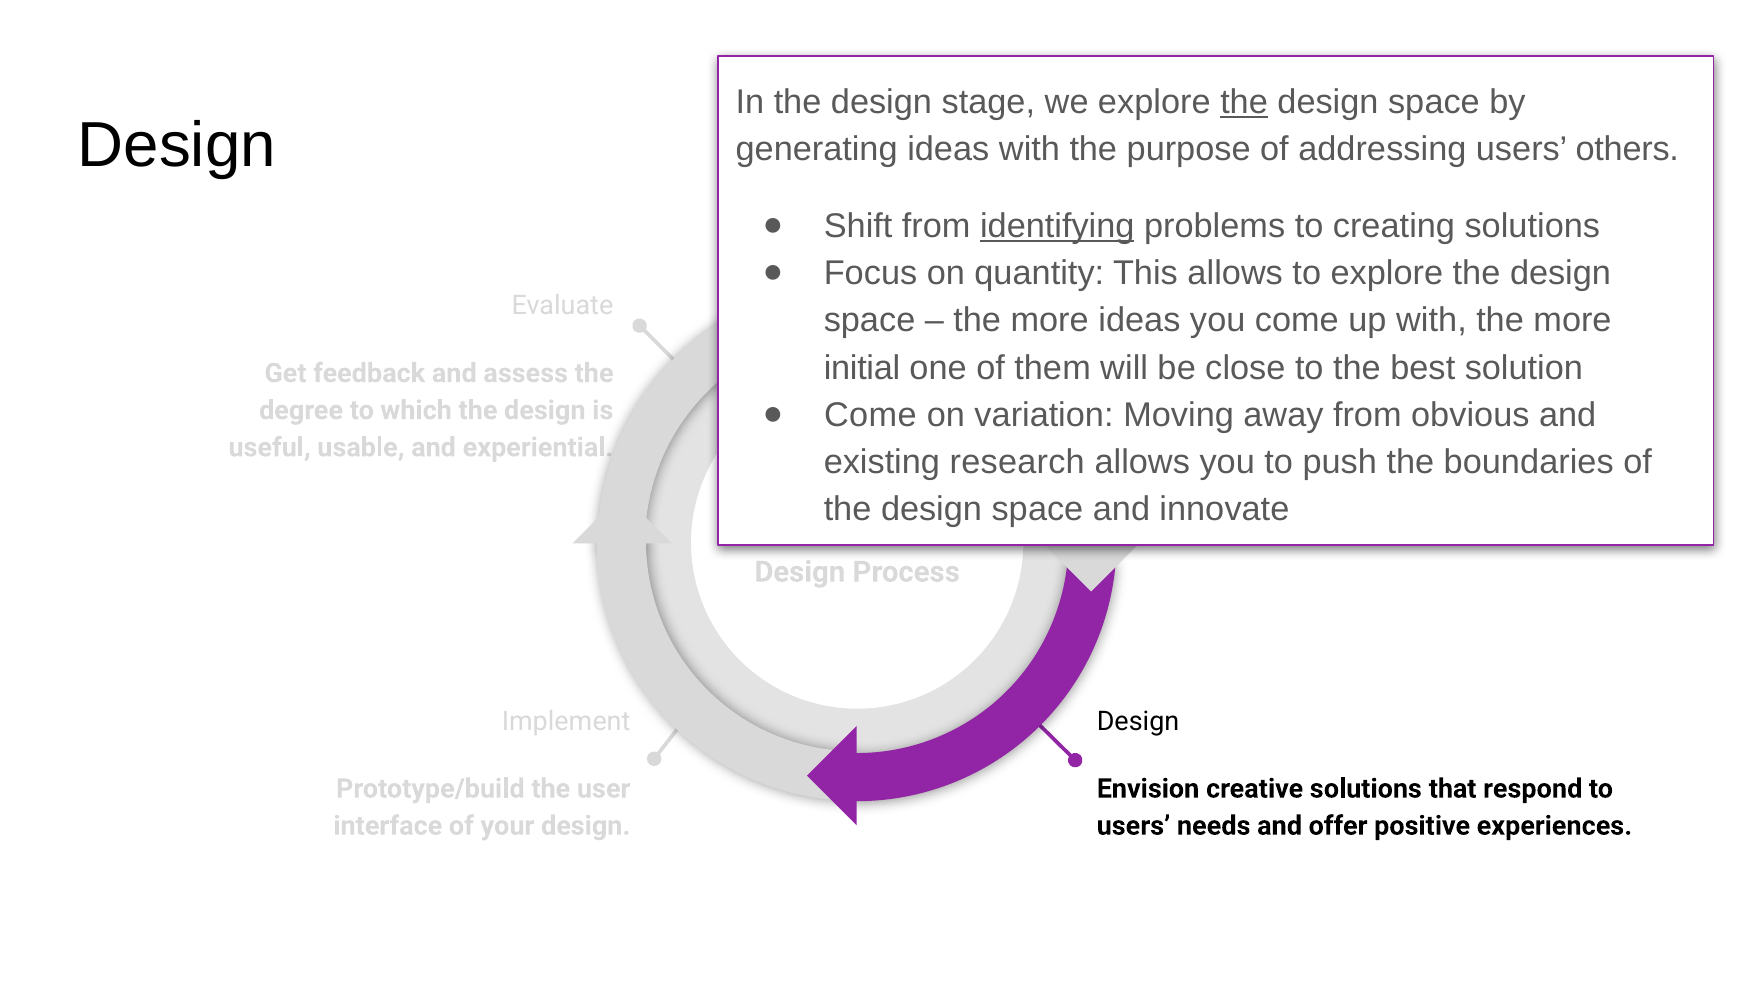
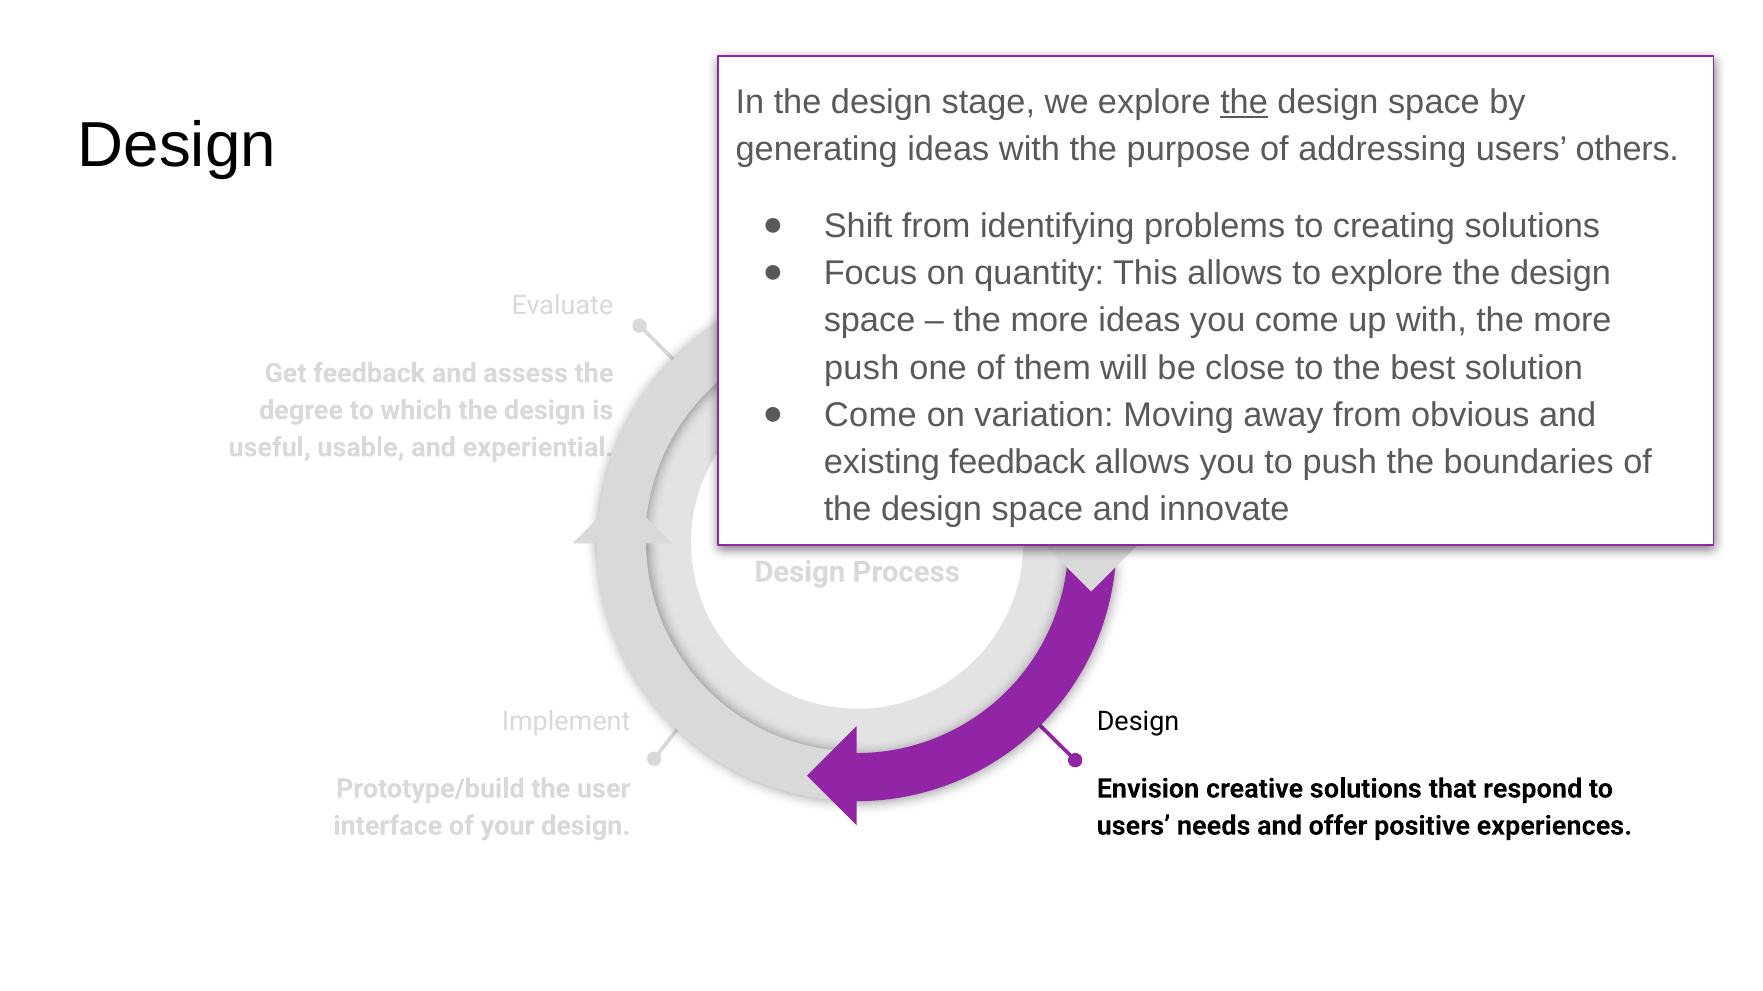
identifying underline: present -> none (1057, 226)
initial: initial -> push (862, 368)
existing research: research -> feedback (1018, 463)
